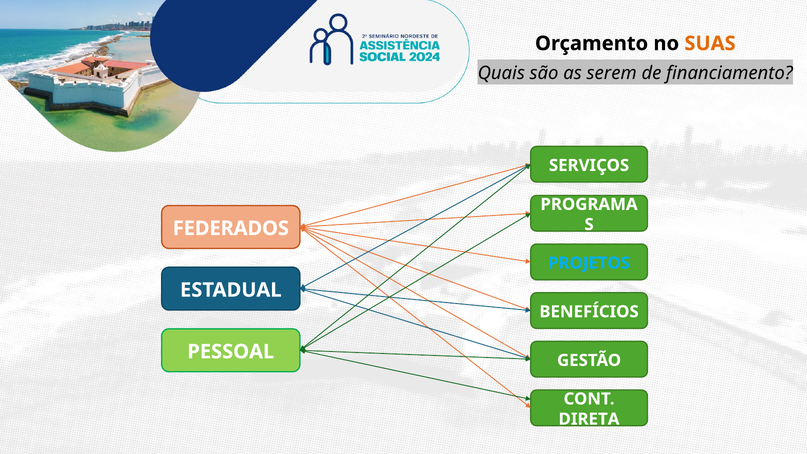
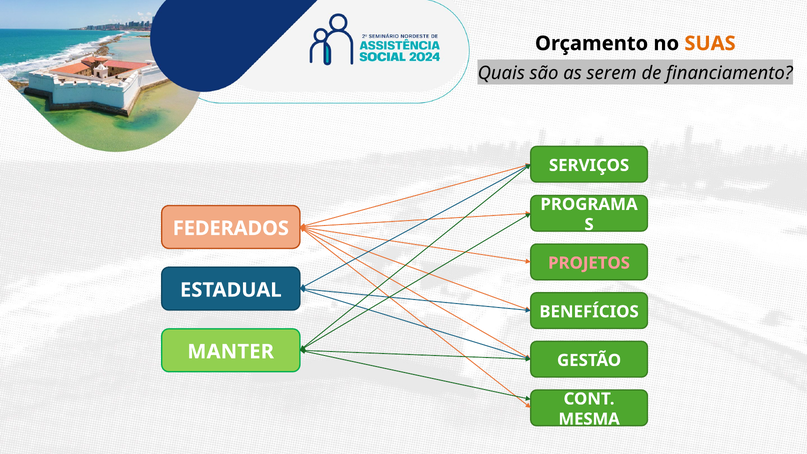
PROJETOS colour: light blue -> pink (589, 263)
PESSOAL: PESSOAL -> MANTER (231, 352)
DIRETA: DIRETA -> MESMA (589, 419)
